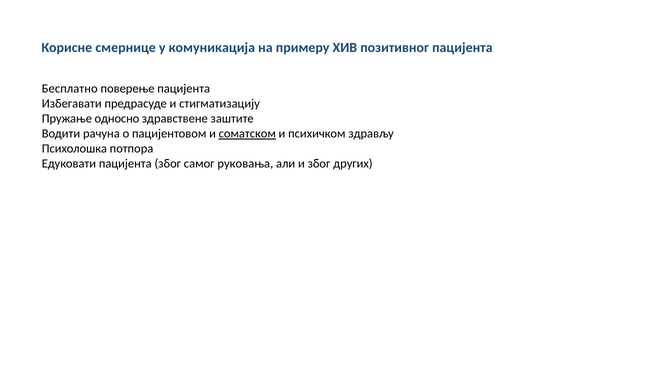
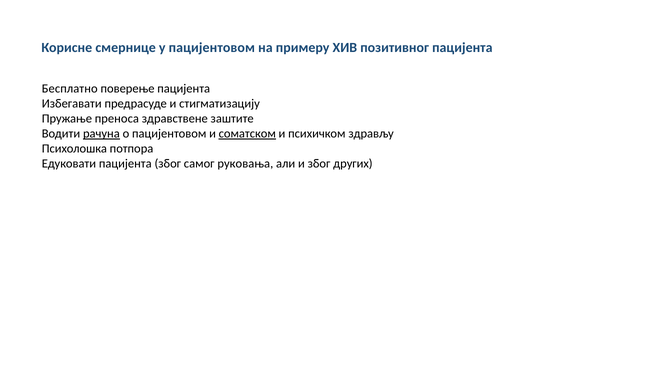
у комуникација: комуникација -> пацијентовом (212, 47)
односно: односно -> преноса (117, 119)
рачуна underline: none -> present (101, 134)
